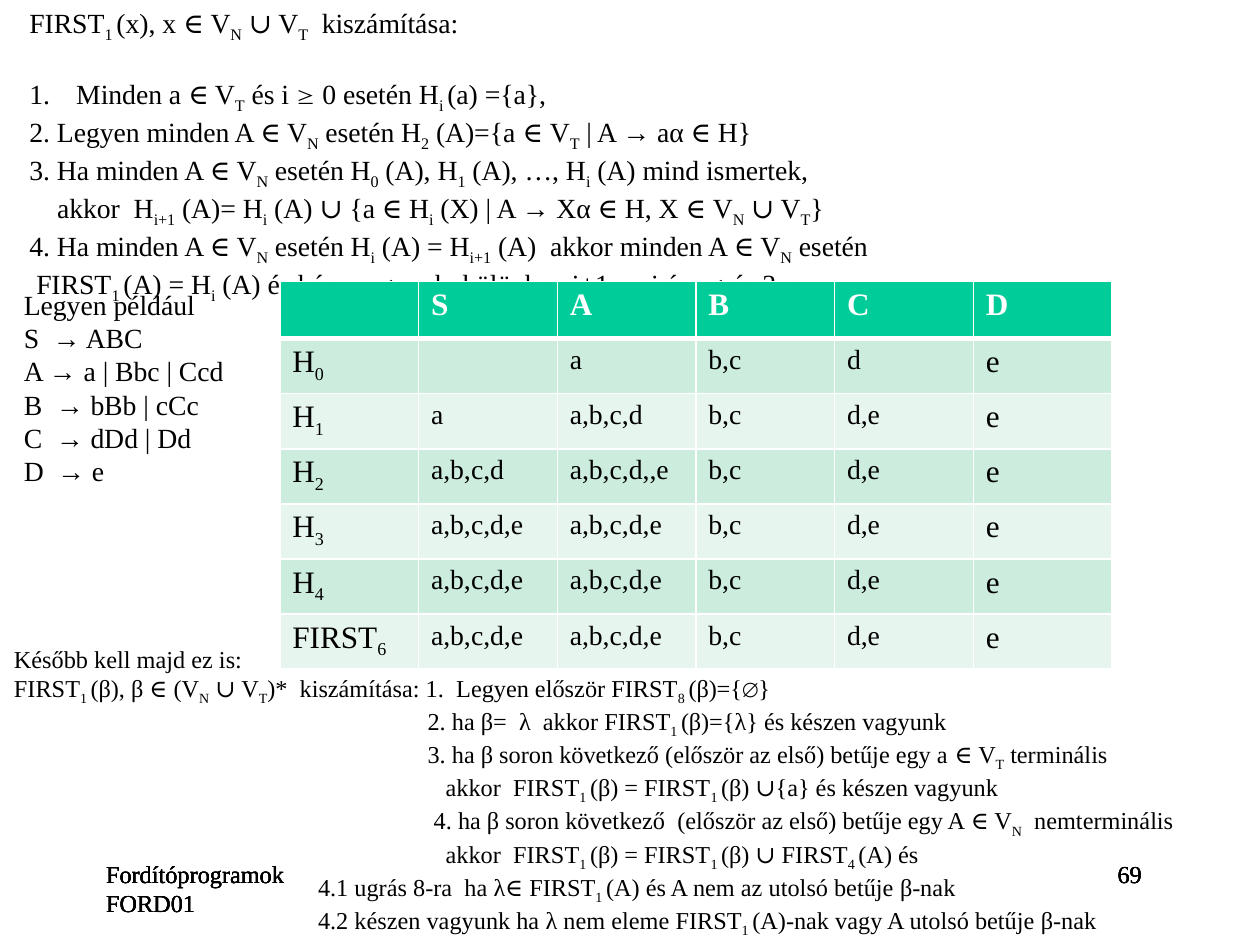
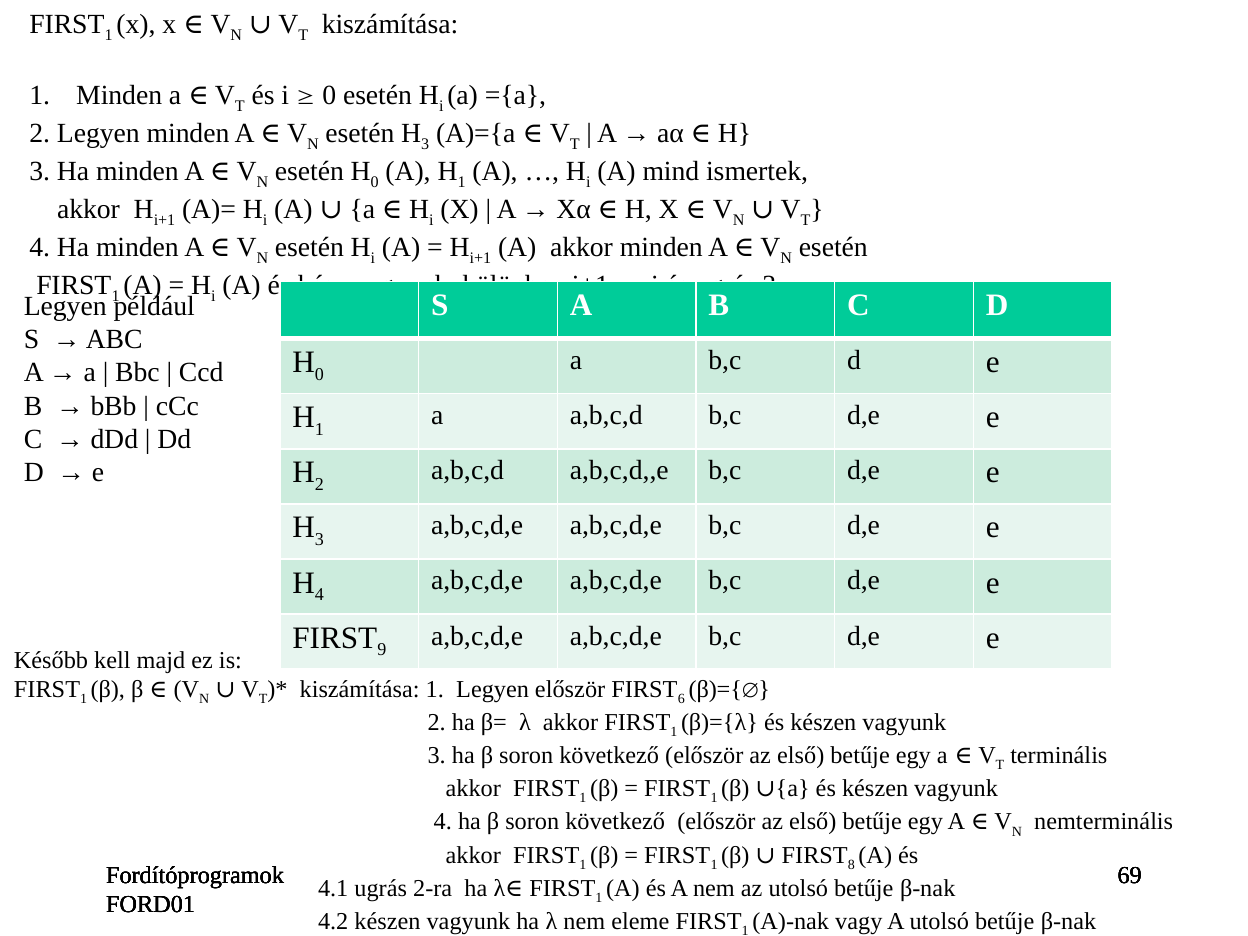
esetén H 2: 2 -> 3 (425, 144)
6: 6 -> 9 (382, 650)
8: 8 -> 6 (682, 699)
4: 4 -> 8 (851, 865)
8-ra: 8-ra -> 2-ra (433, 888)
